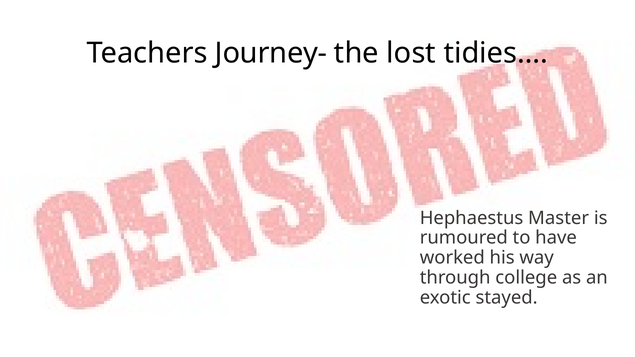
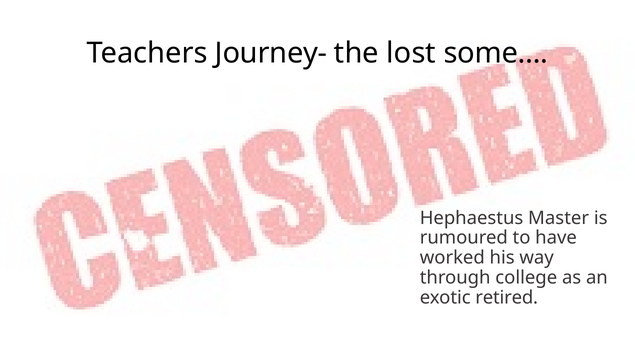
tidies…: tidies… -> some… (496, 53)
stayed: stayed -> retired (507, 298)
